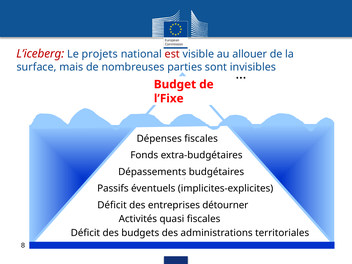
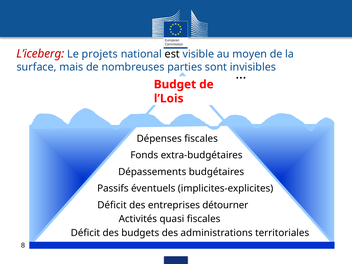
est colour: red -> black (172, 54)
allouer: allouer -> moyen (250, 54)
l’Fixe: l’Fixe -> l’Lois (169, 98)
